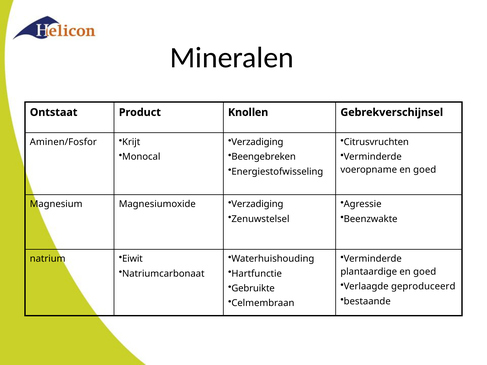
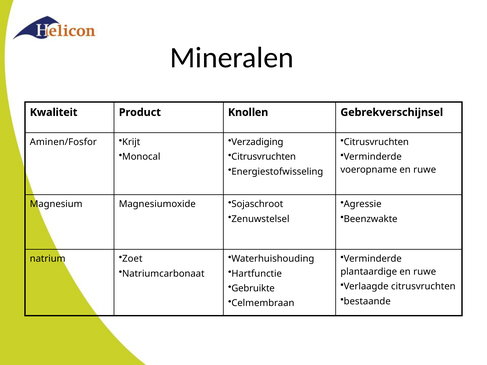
Ontstaat: Ontstaat -> Kwaliteit (54, 112)
Beengebreken: Beengebreken -> Citrusvruchten (264, 157)
voeropname en goed: goed -> ruwe (425, 170)
Verzadiging: Verzadiging -> Sojaschroot (257, 204)
Eiwit: Eiwit -> Zoet (132, 259)
goed: goed -> ruwe (425, 272)
Verlaagde geproduceerd: geproduceerd -> citrusvruchten (423, 287)
